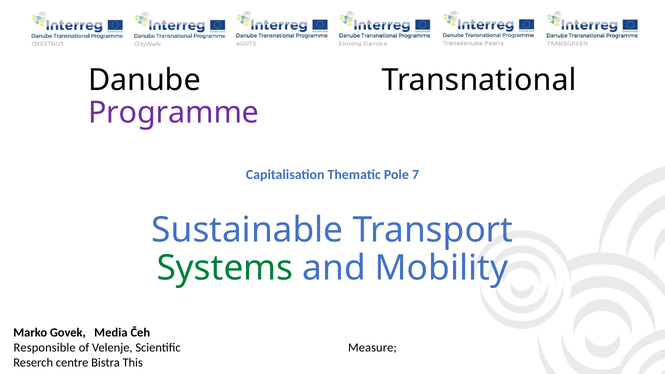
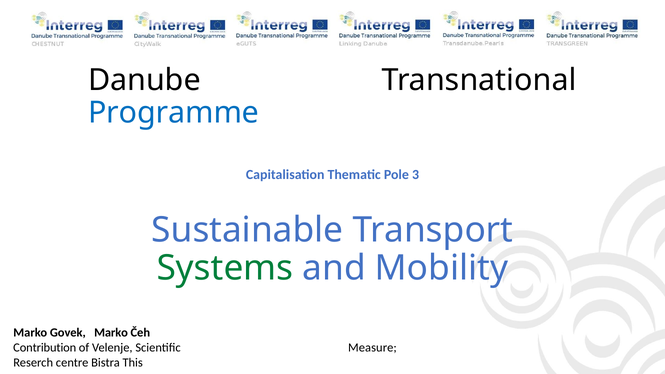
Programme colour: purple -> blue (174, 113)
7: 7 -> 3 (416, 175)
Govek Media: Media -> Marko (111, 333)
Responsible: Responsible -> Contribution (45, 348)
